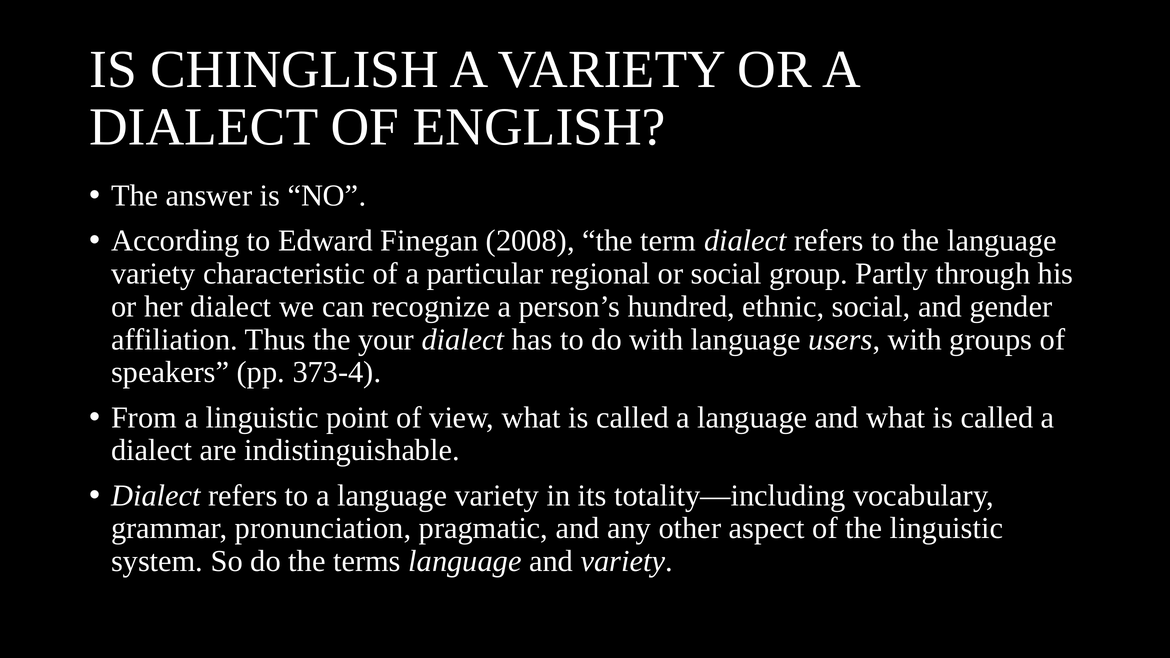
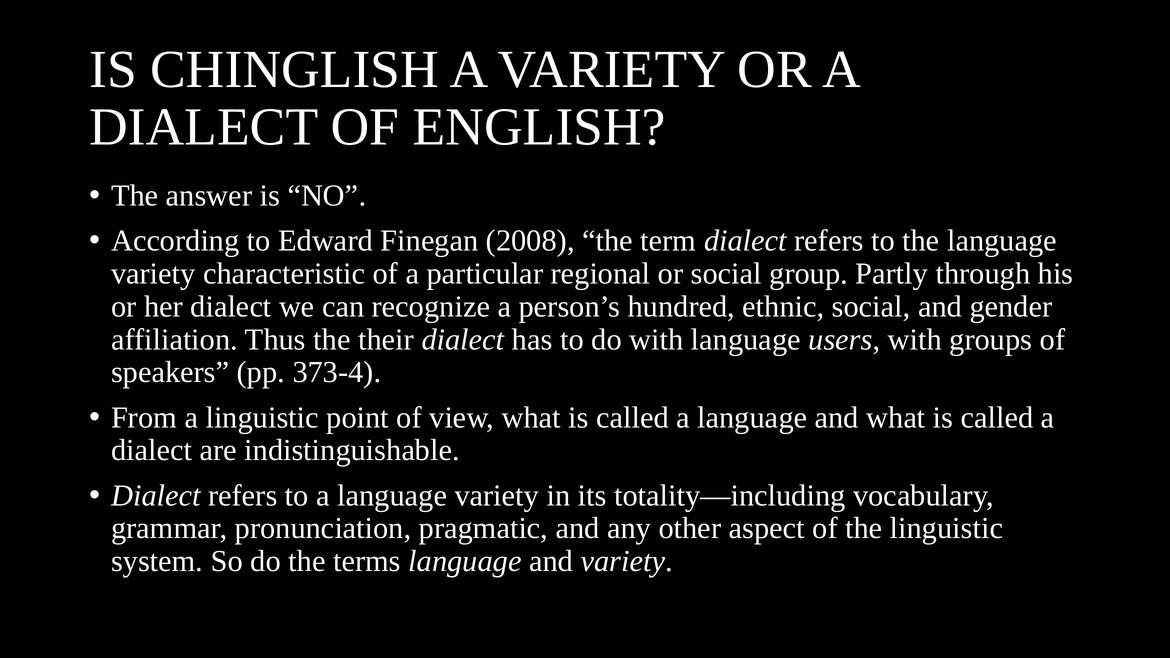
your: your -> their (386, 340)
